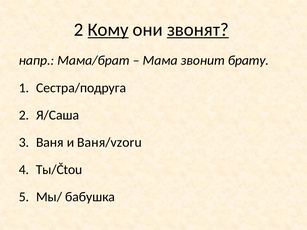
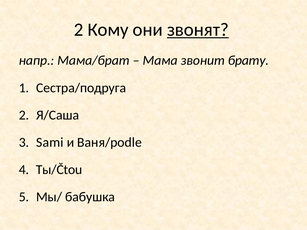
Кому underline: present -> none (108, 30)
Ваня: Ваня -> Sami (50, 142)
Ваня/vzoru: Ваня/vzoru -> Ваня/podle (110, 142)
